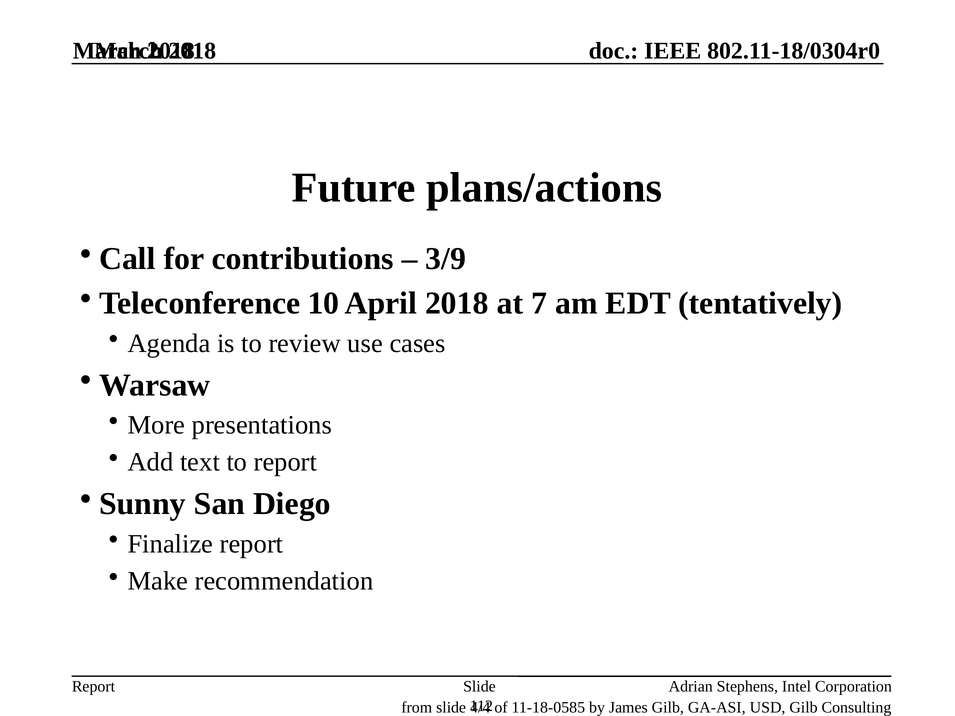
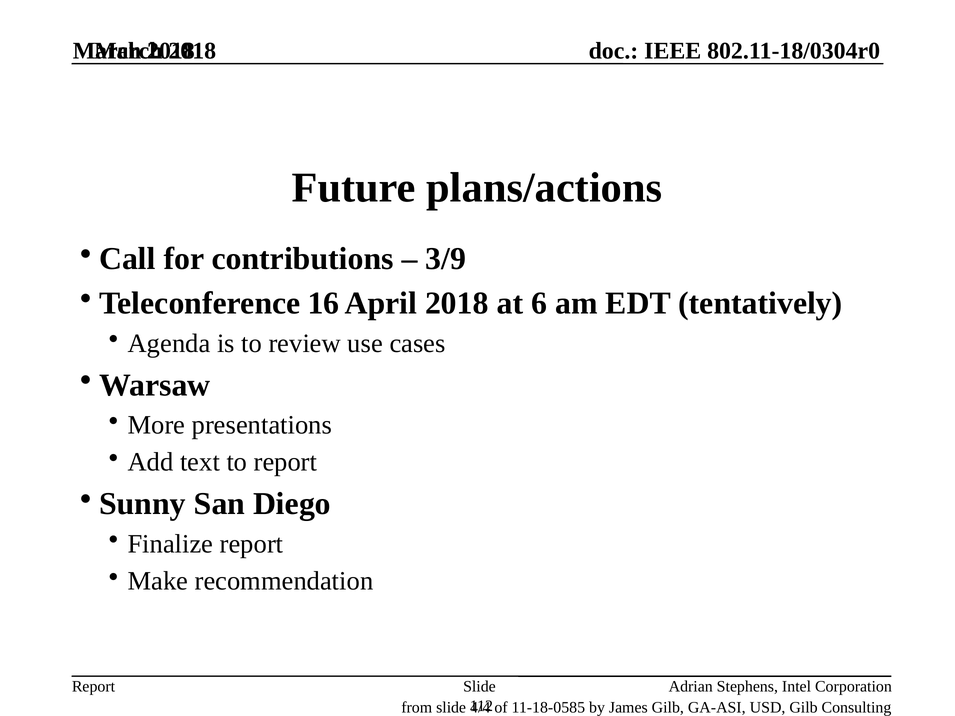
10: 10 -> 16 (324, 303)
7: 7 -> 6 (539, 303)
